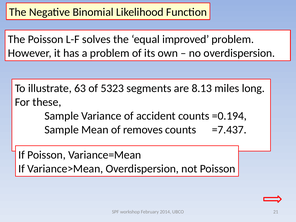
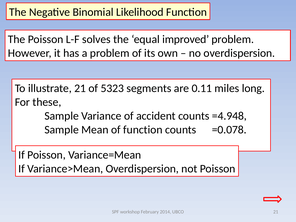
illustrate 63: 63 -> 21 (80, 88)
8.13: 8.13 -> 0.11 (202, 88)
=0.194: =0.194 -> =4.948 (229, 116)
of removes: removes -> function (143, 130)
=7.437: =7.437 -> =0.078 (229, 130)
